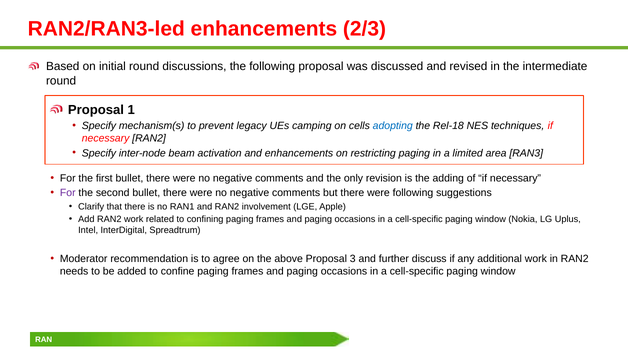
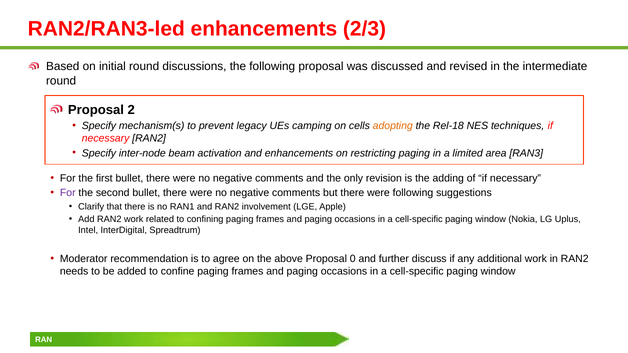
1: 1 -> 2 (131, 110)
adopting colour: blue -> orange (393, 126)
3: 3 -> 0 (353, 259)
